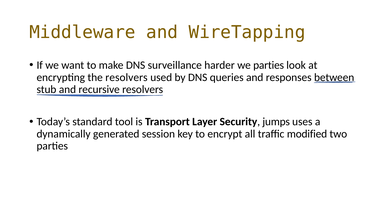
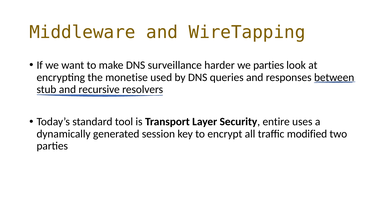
the resolvers: resolvers -> monetise (127, 77)
jumps: jumps -> entire (276, 122)
